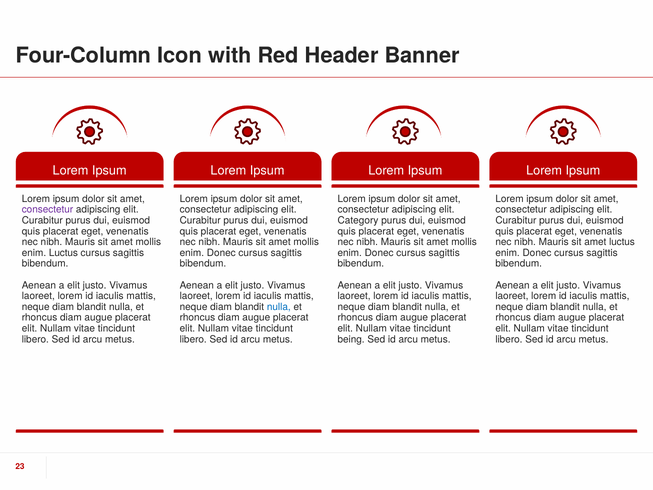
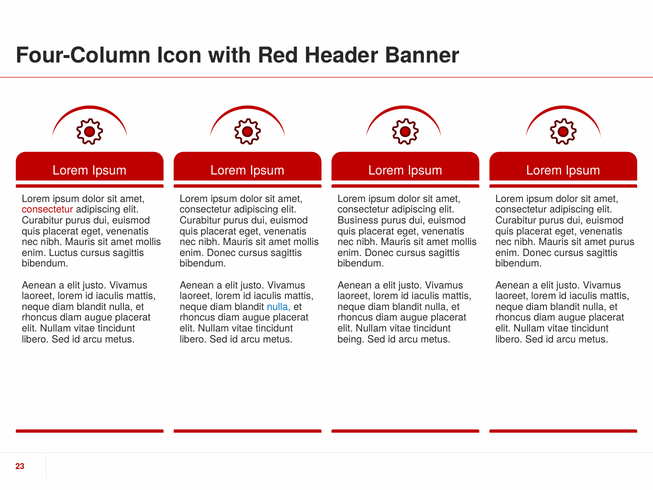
consectetur colour: purple -> red (47, 210)
Category: Category -> Business (358, 220)
amet luctus: luctus -> purus (622, 242)
